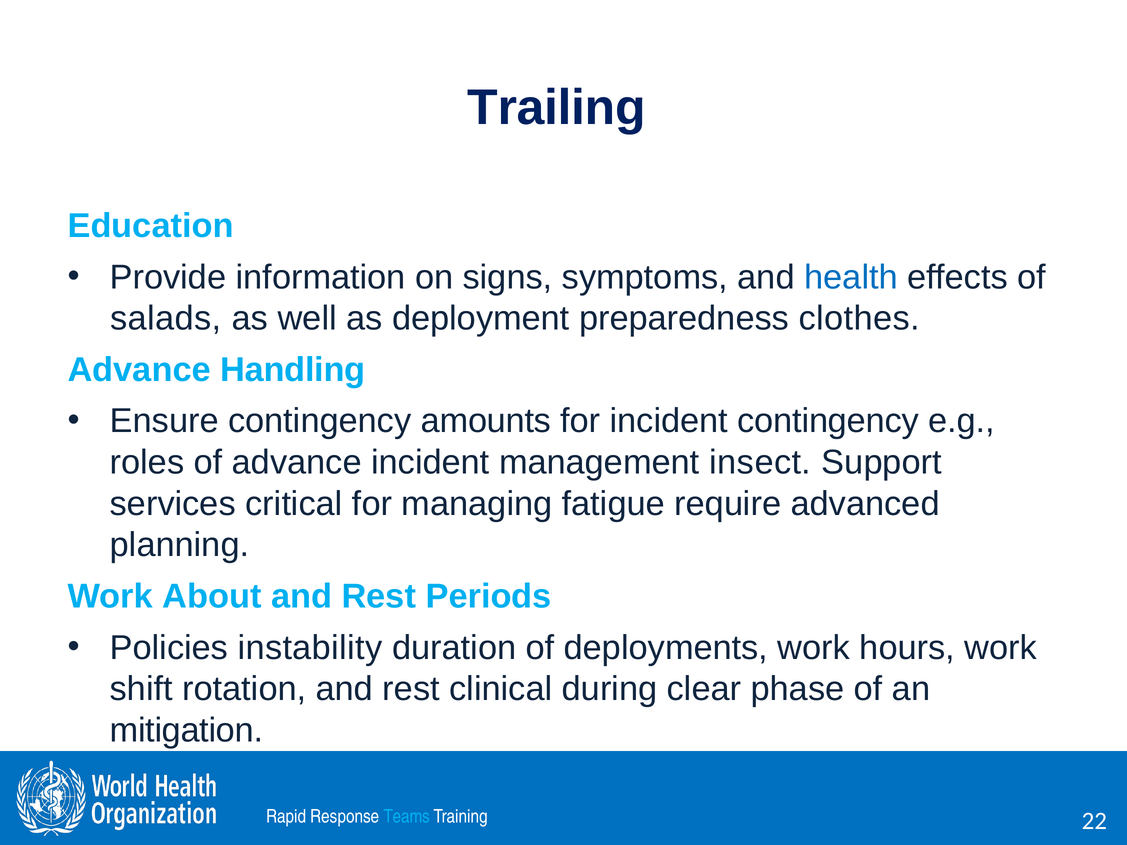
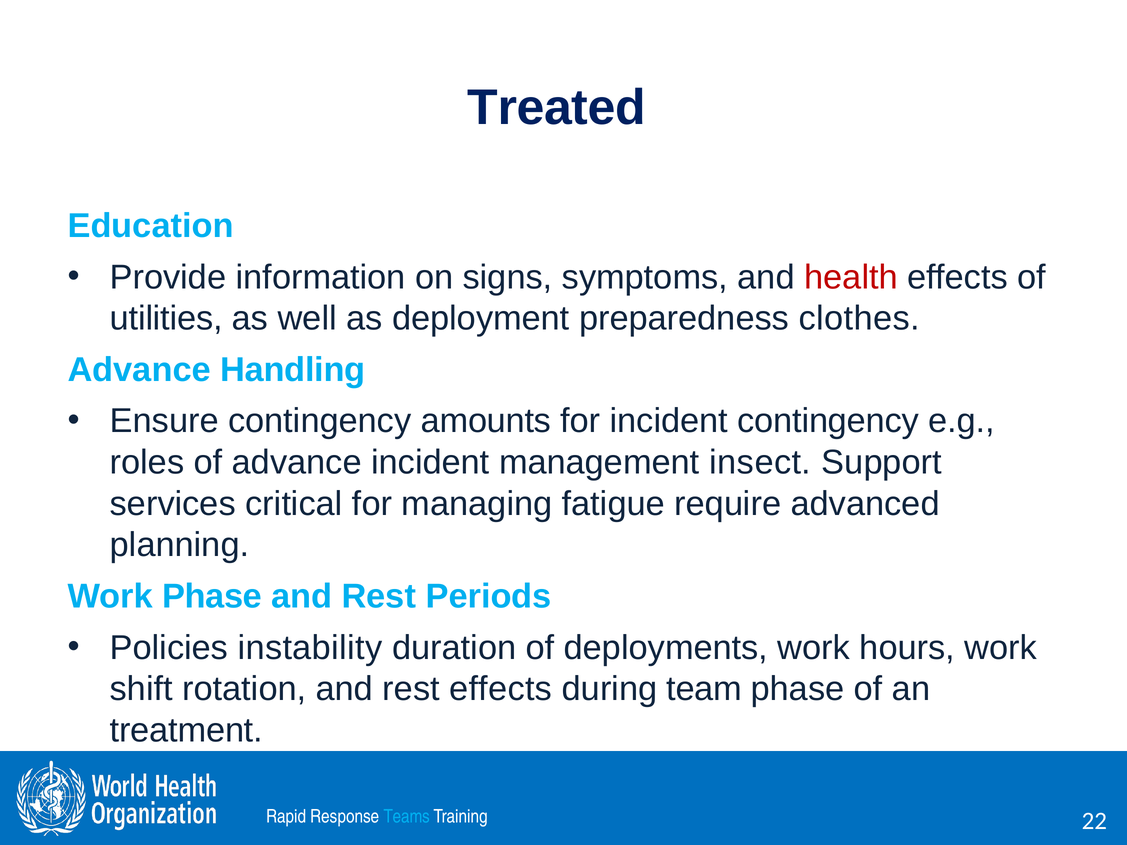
Trailing: Trailing -> Treated (557, 108)
health colour: blue -> red (851, 277)
salads: salads -> utilities (166, 319)
Work About: About -> Phase (212, 597)
rest clinical: clinical -> effects (501, 689)
clear: clear -> team (704, 689)
mitigation: mitigation -> treatment (186, 730)
